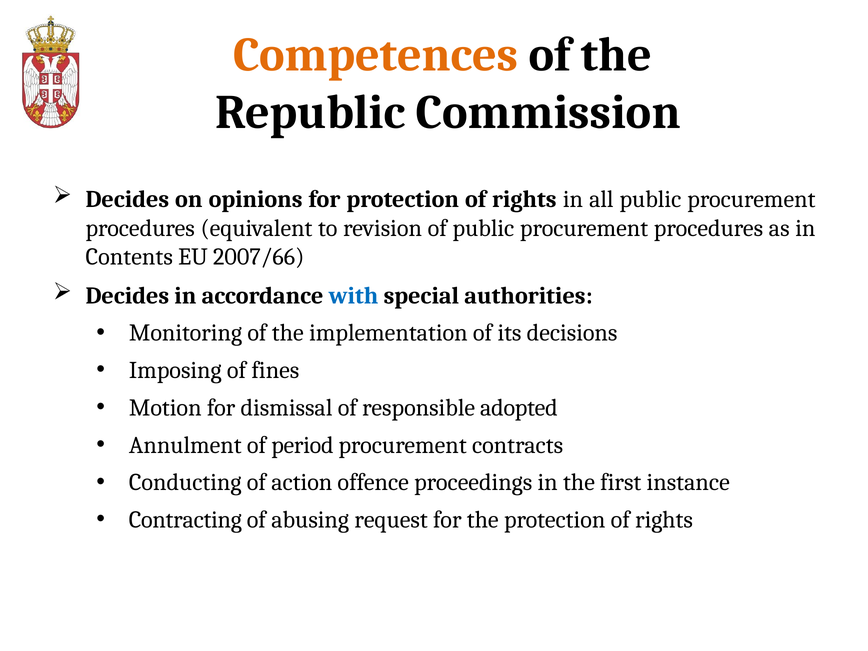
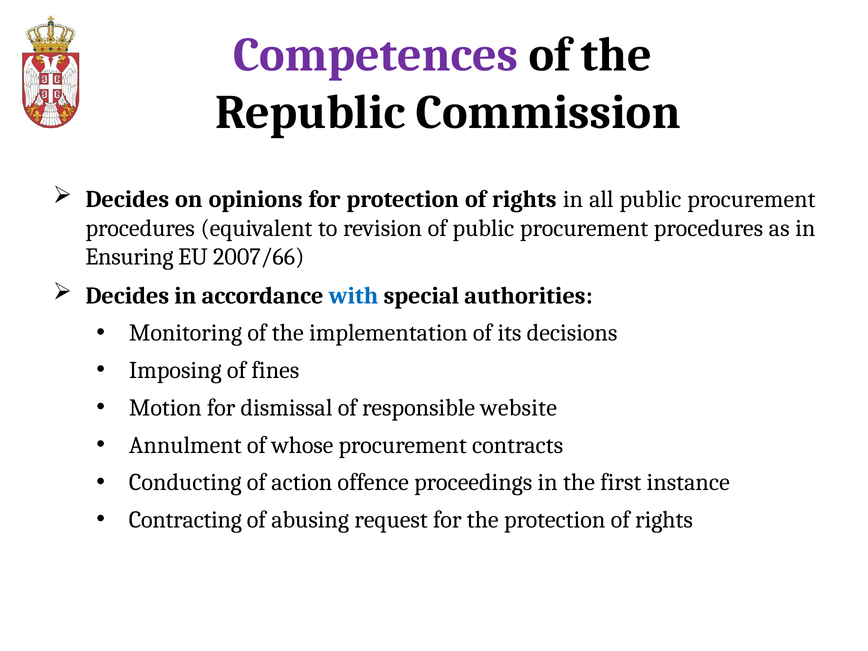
Competences colour: orange -> purple (376, 55)
Contents: Contents -> Ensuring (129, 257)
adopted: adopted -> website (519, 408)
period: period -> whose (302, 445)
